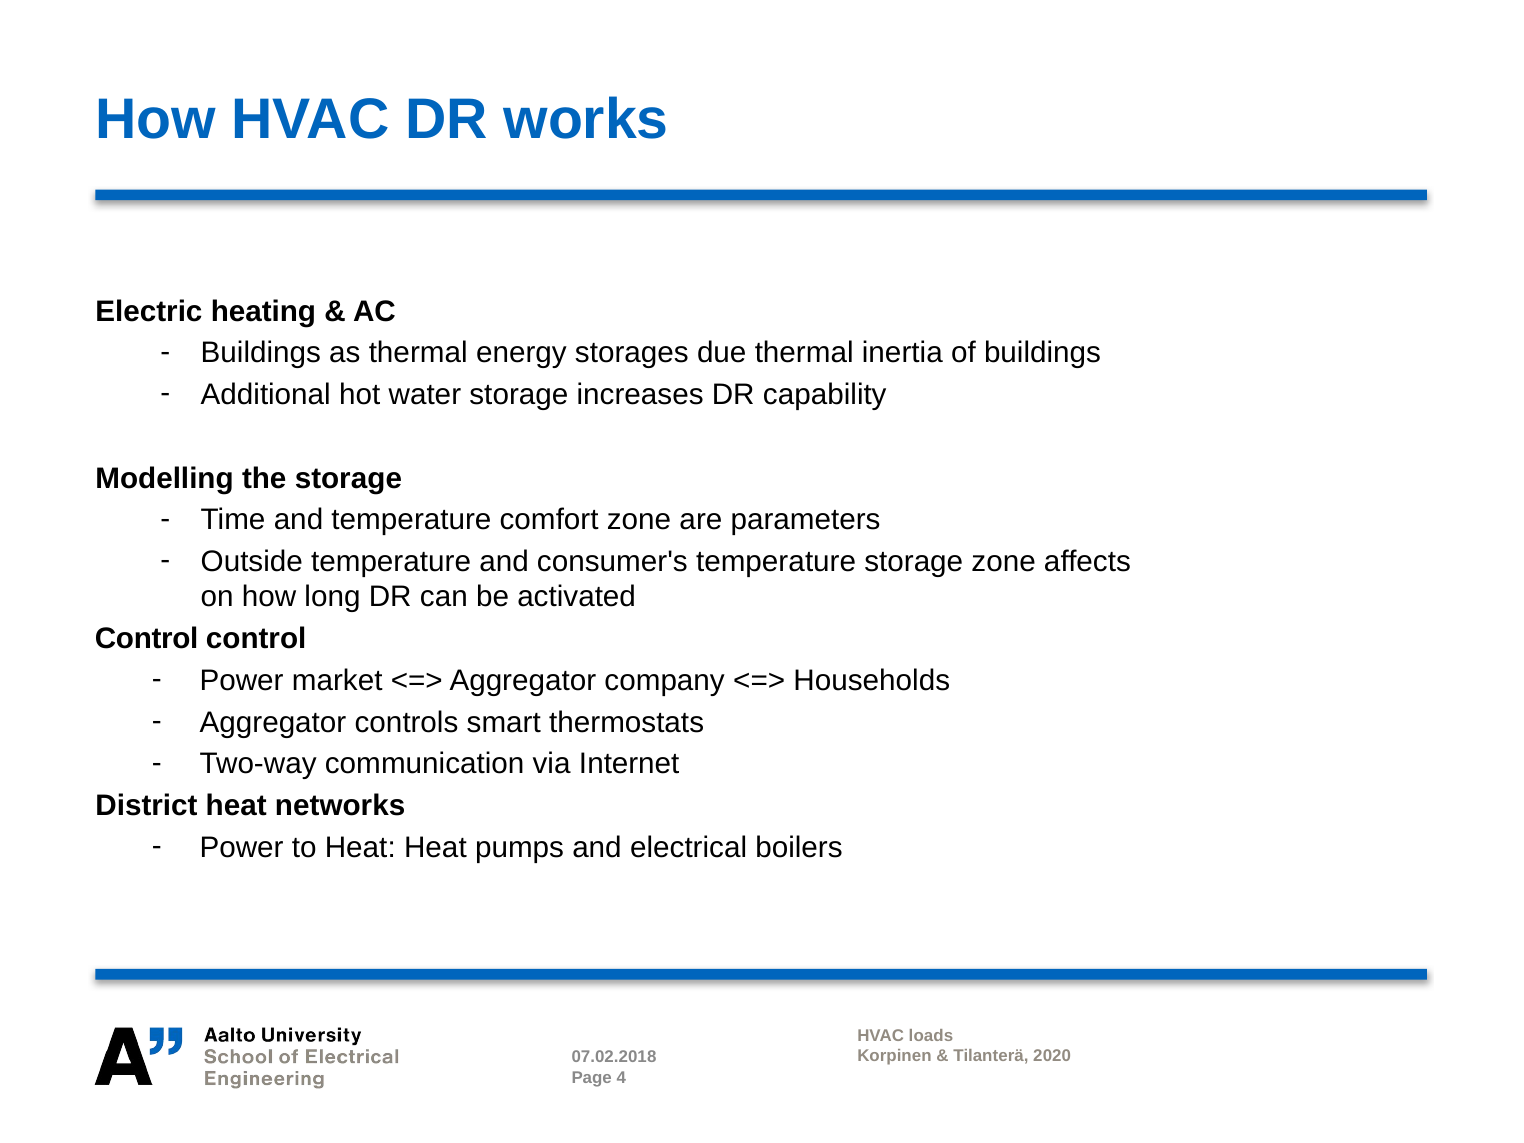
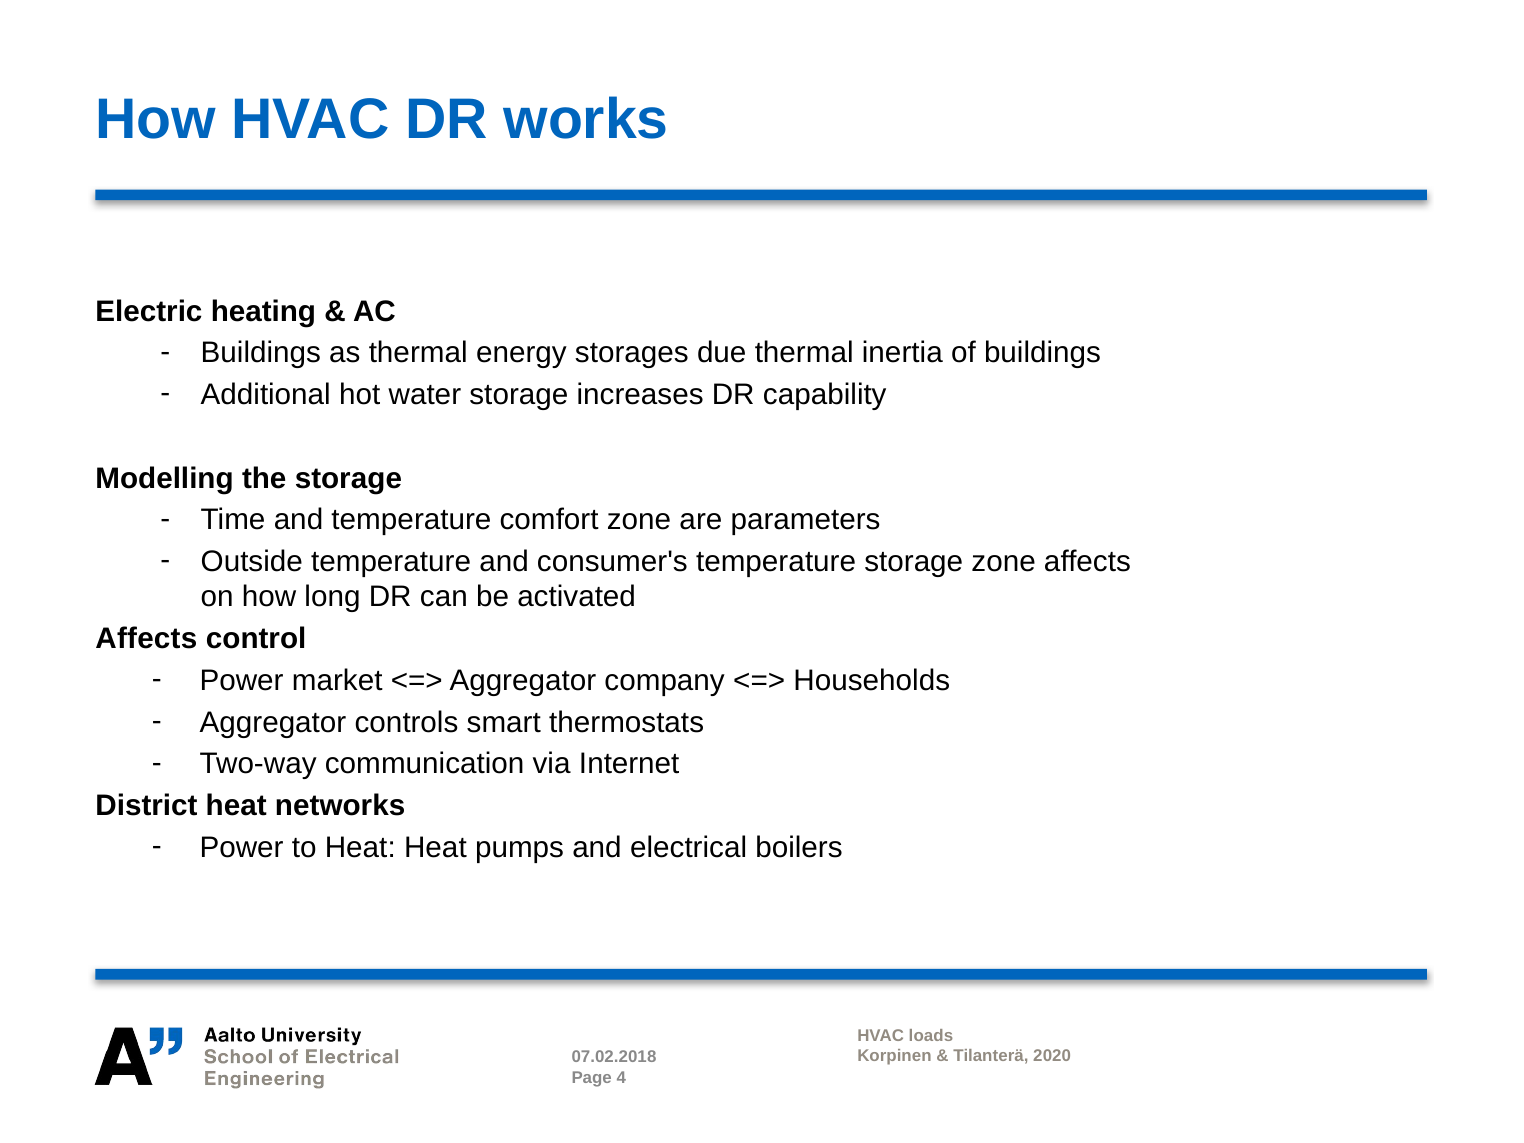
Control: Control -> Affects (146, 639)
